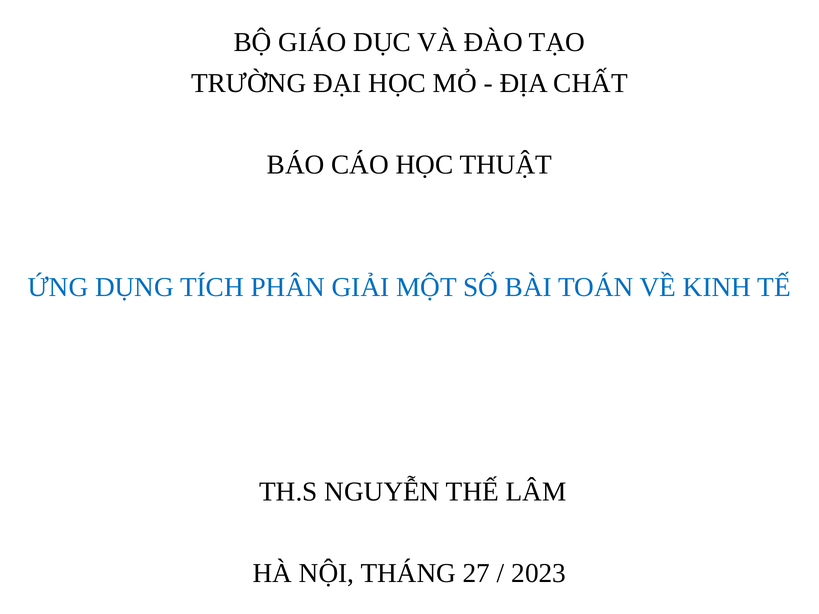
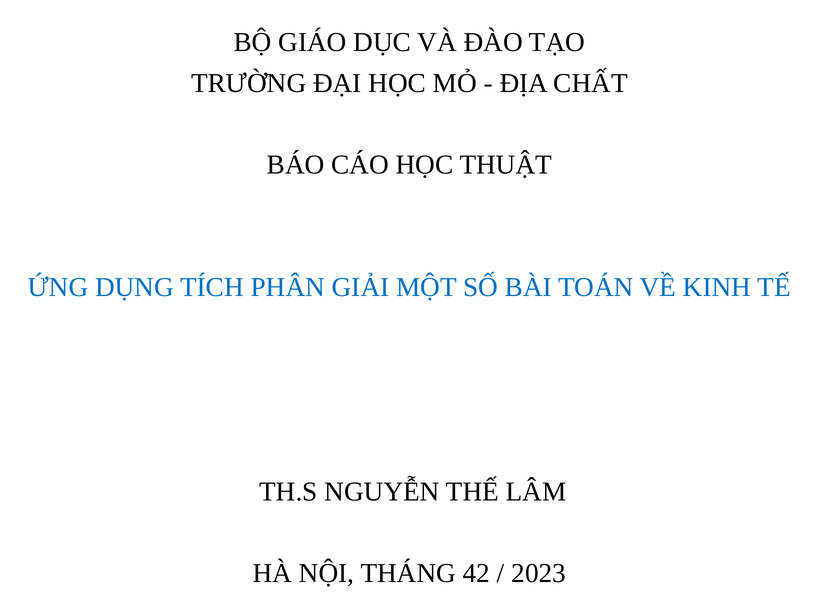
27: 27 -> 42 (476, 574)
